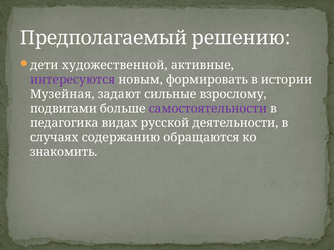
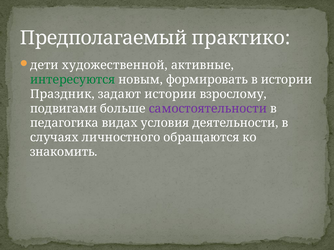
решению: решению -> практико (241, 38)
интересуются colour: purple -> green (73, 80)
Музейная: Музейная -> Праздник (62, 94)
задают сильные: сильные -> истории (170, 94)
русской: русской -> условия (165, 123)
содержанию: содержанию -> личностного (121, 138)
